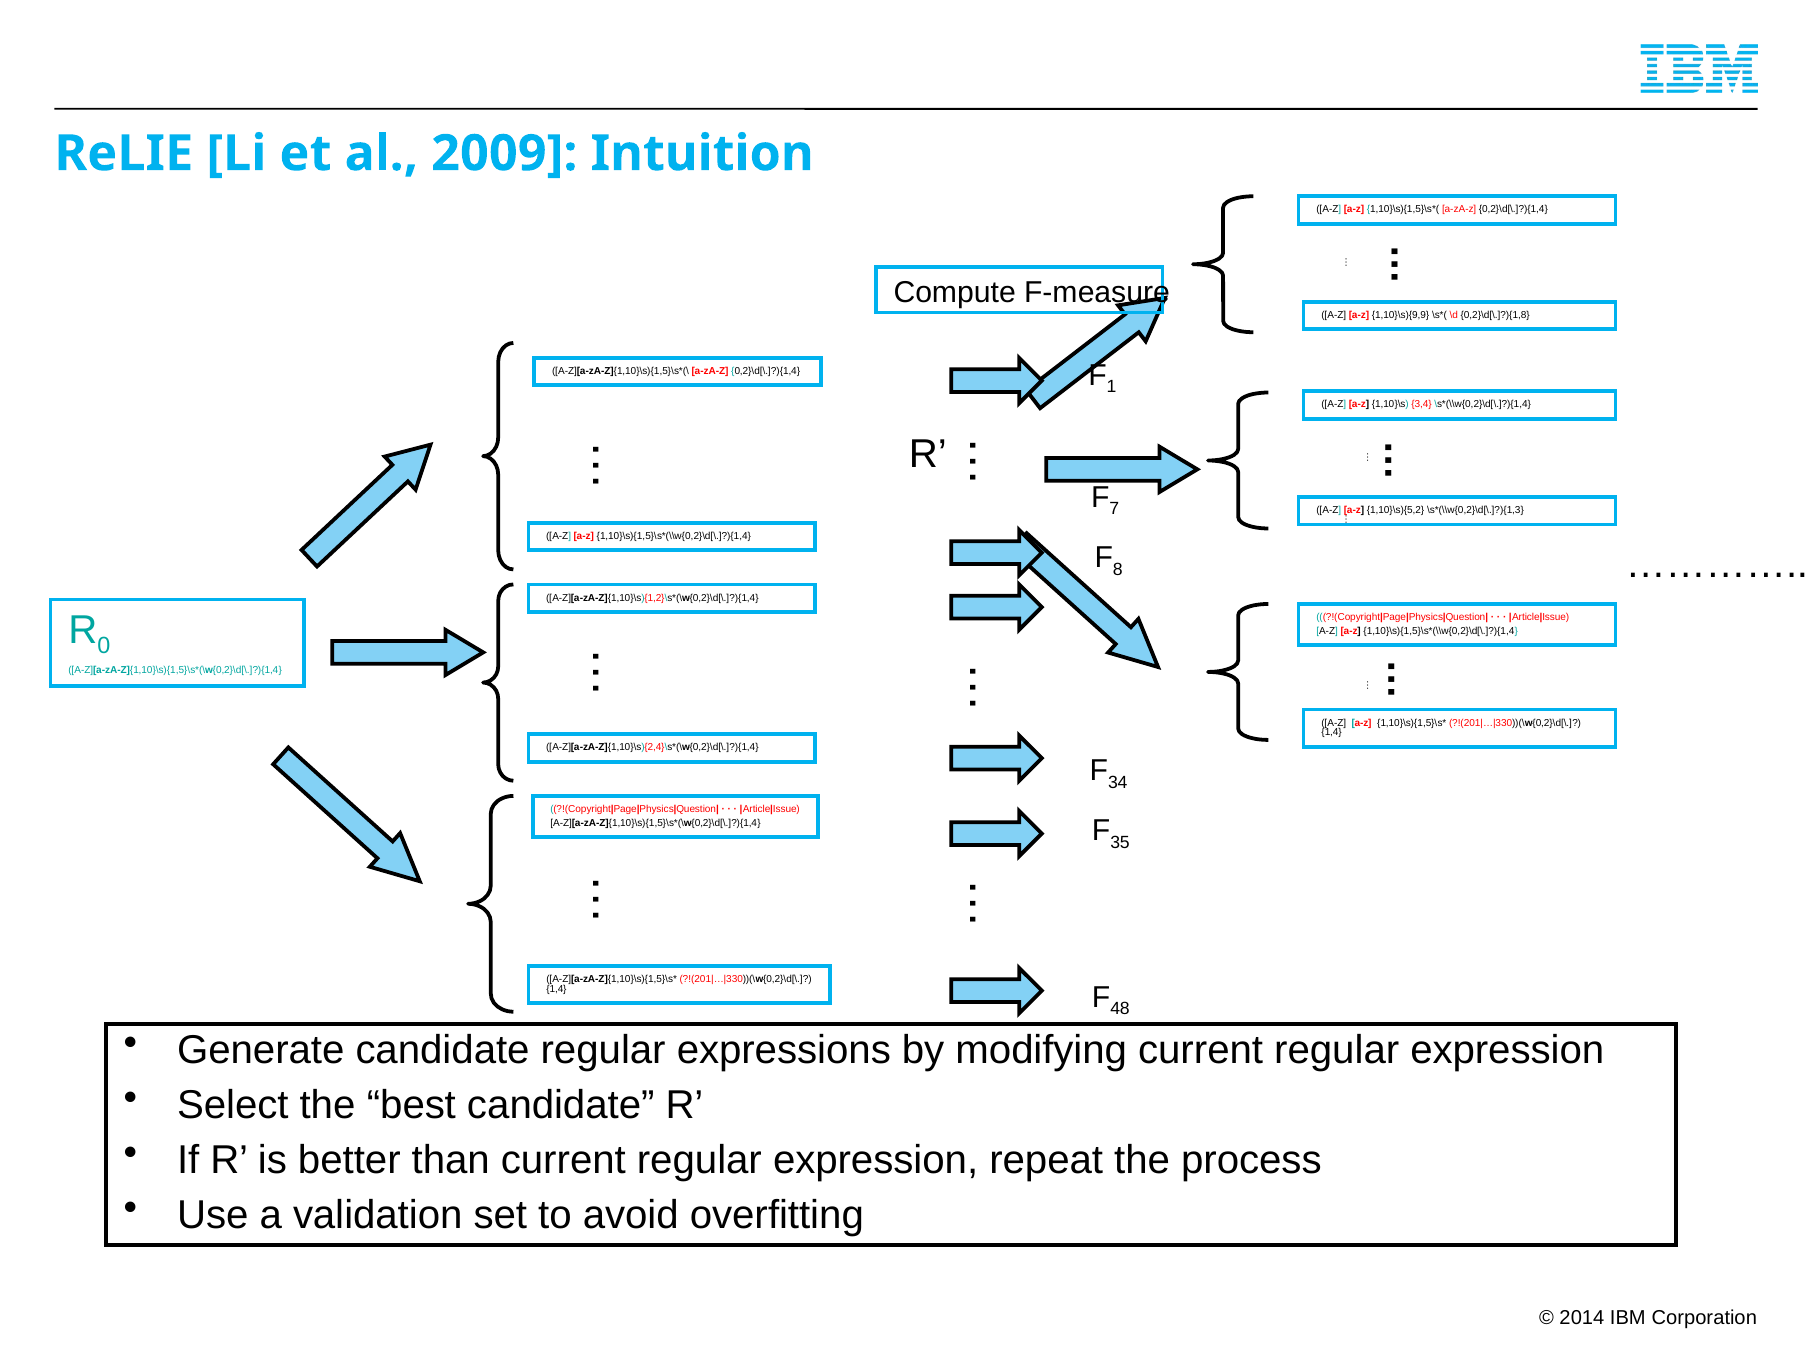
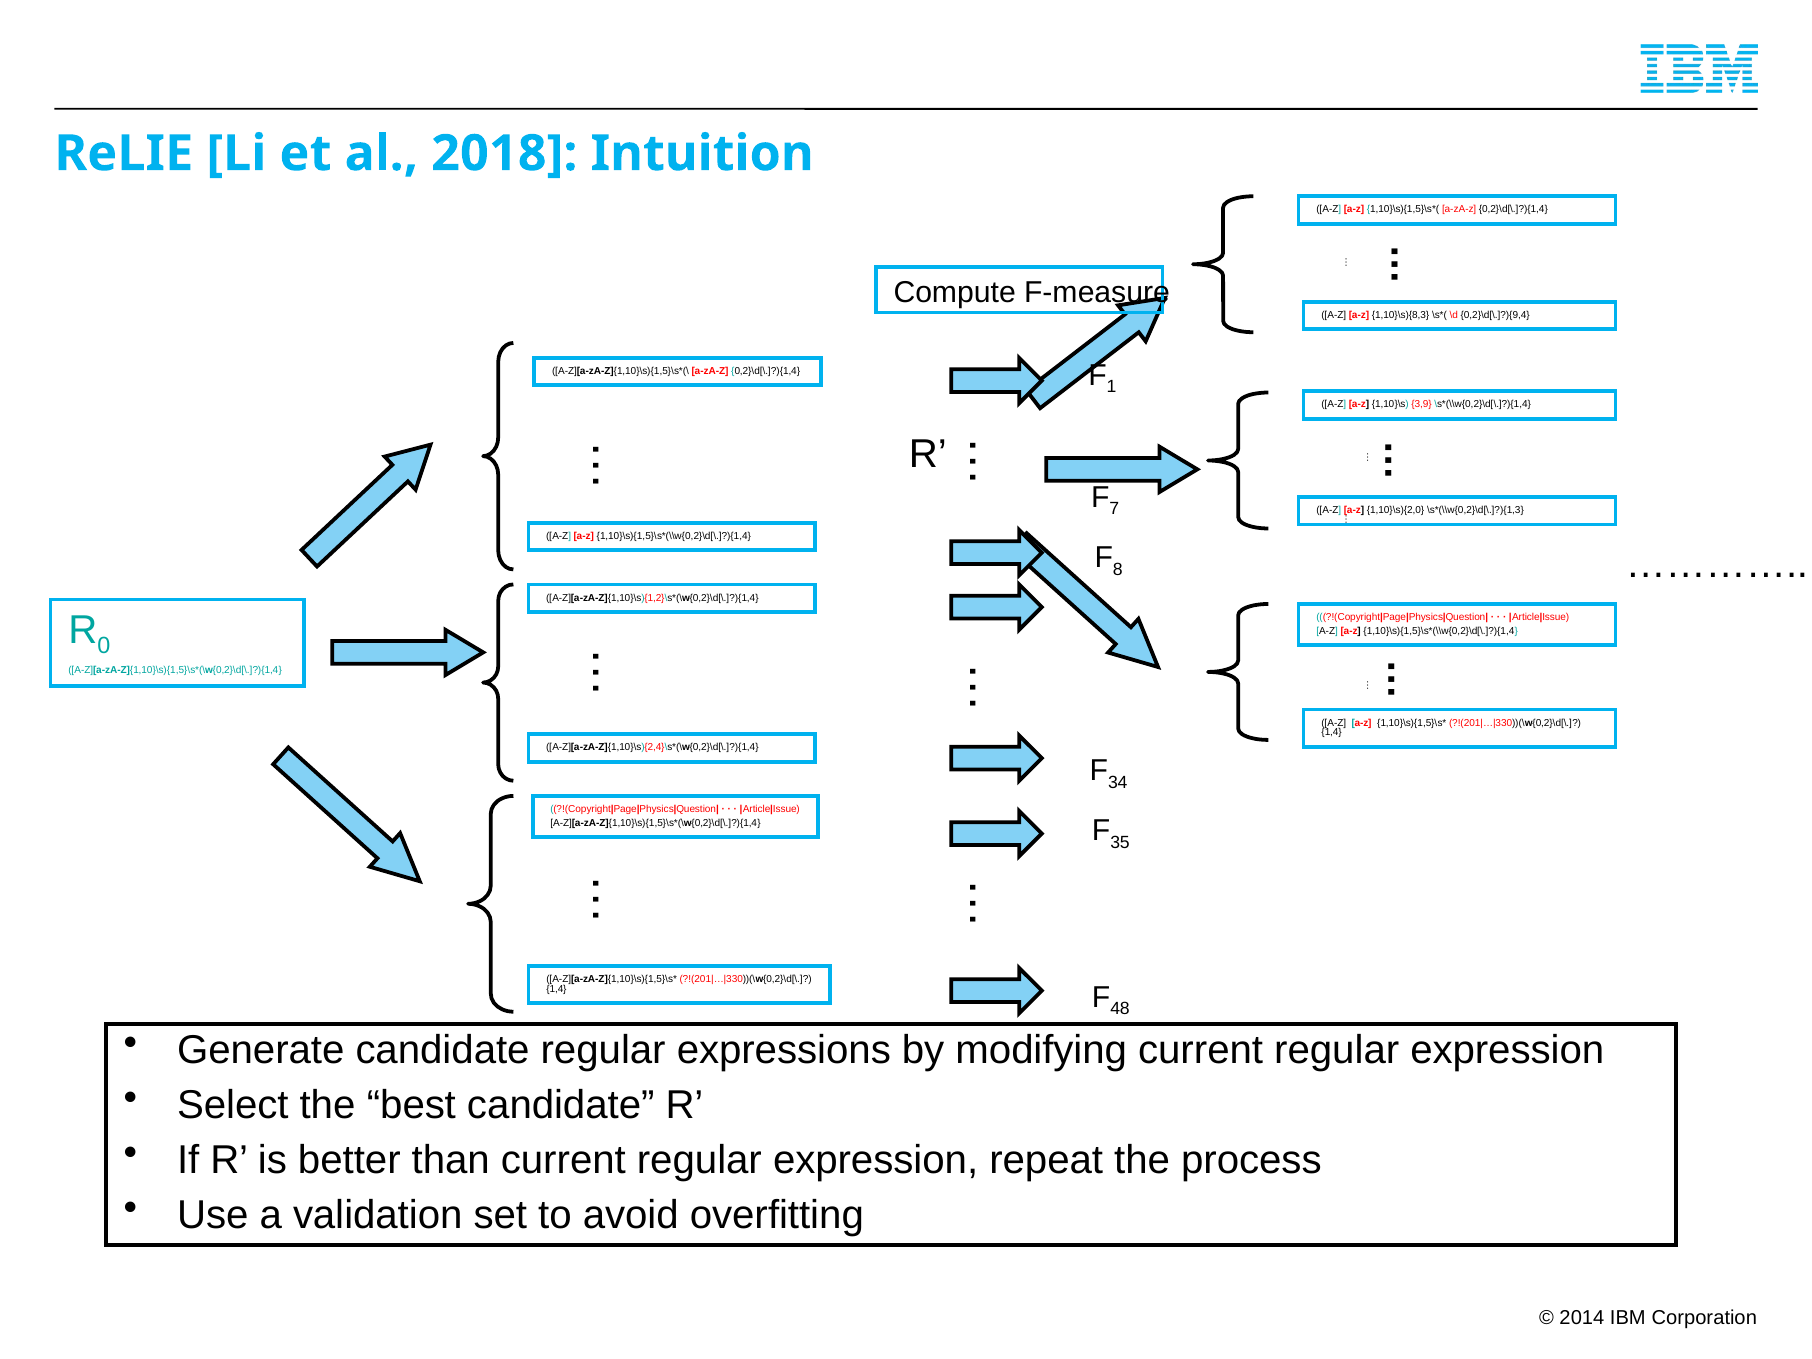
2009: 2009 -> 2018 (504, 154)
1,10}\s){9,9: 1,10}\s){9,9 -> 1,10}\s){8,3 (1401, 315)
0,2}\d[\.]?){1,8: 0,2}\d[\.]?){1,8 -> 0,2}\d[\.]?){9,4 (1495, 315)
3,4: 3,4 -> 3,9 (1422, 405)
1,10}\s){5,2: 1,10}\s){5,2 -> 1,10}\s){2,0 (1396, 510)
